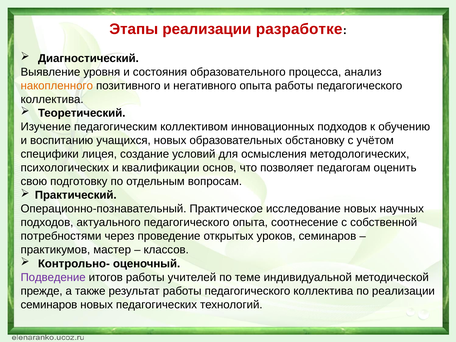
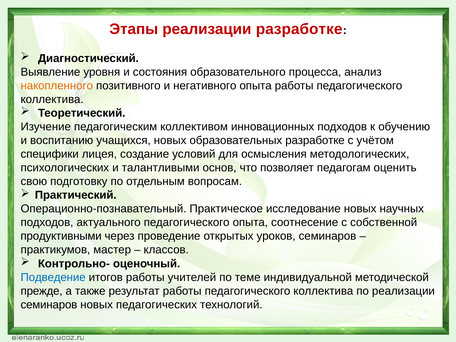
образовательных обстановку: обстановку -> разработке (315, 140)
квалификации: квалификации -> талантливыми (161, 168)
потребностями: потребностями -> продуктивными (61, 236)
Подведение colour: purple -> blue (53, 277)
